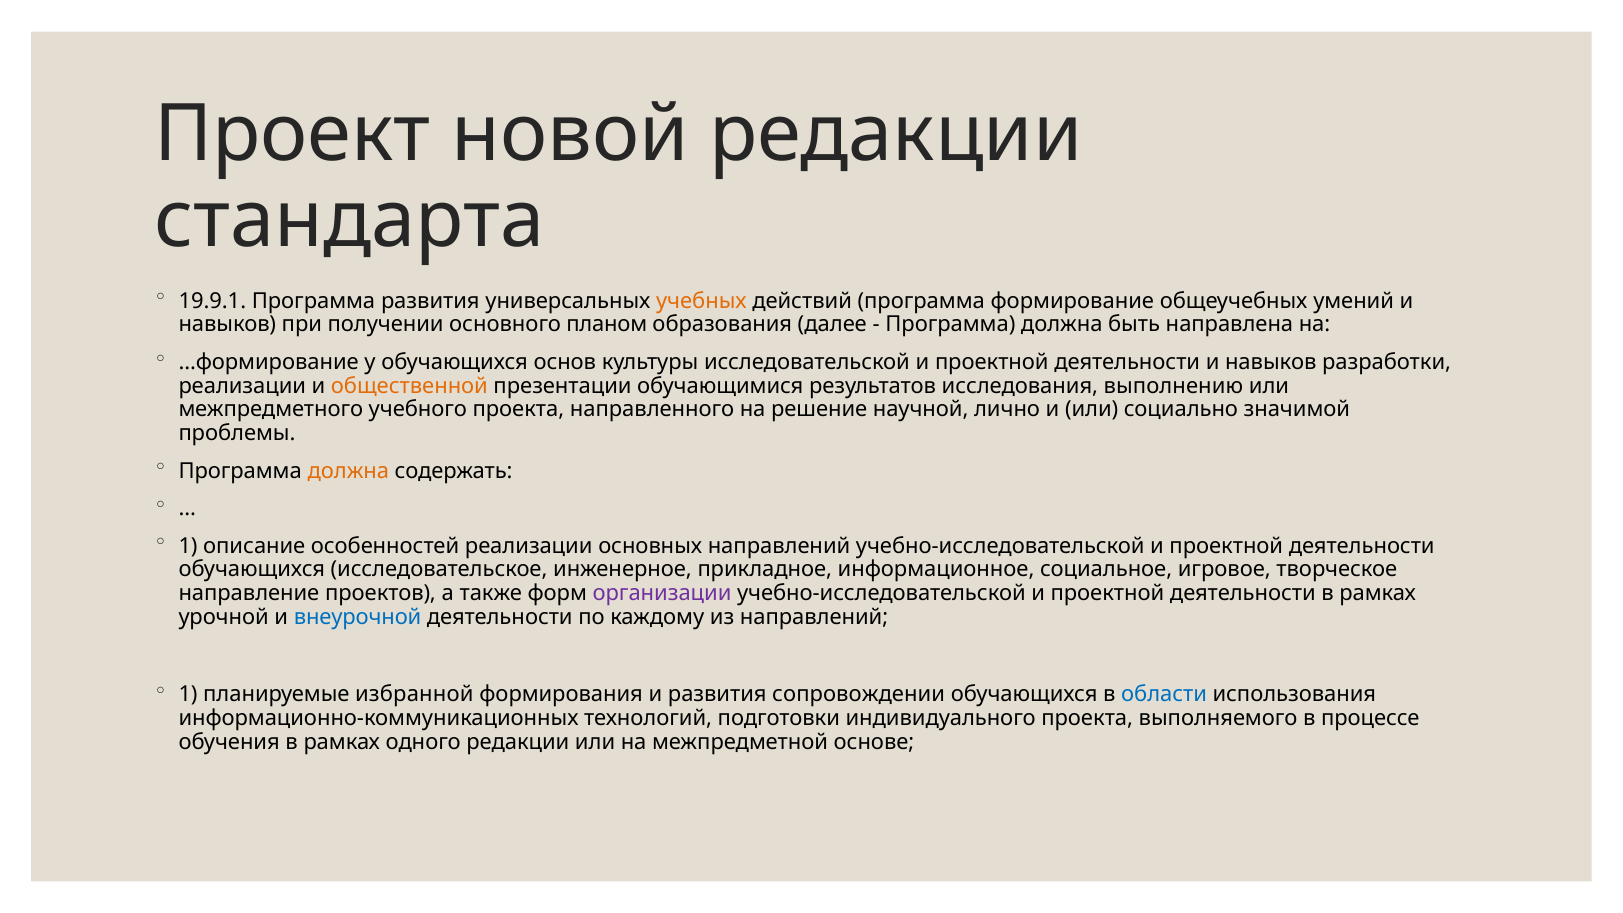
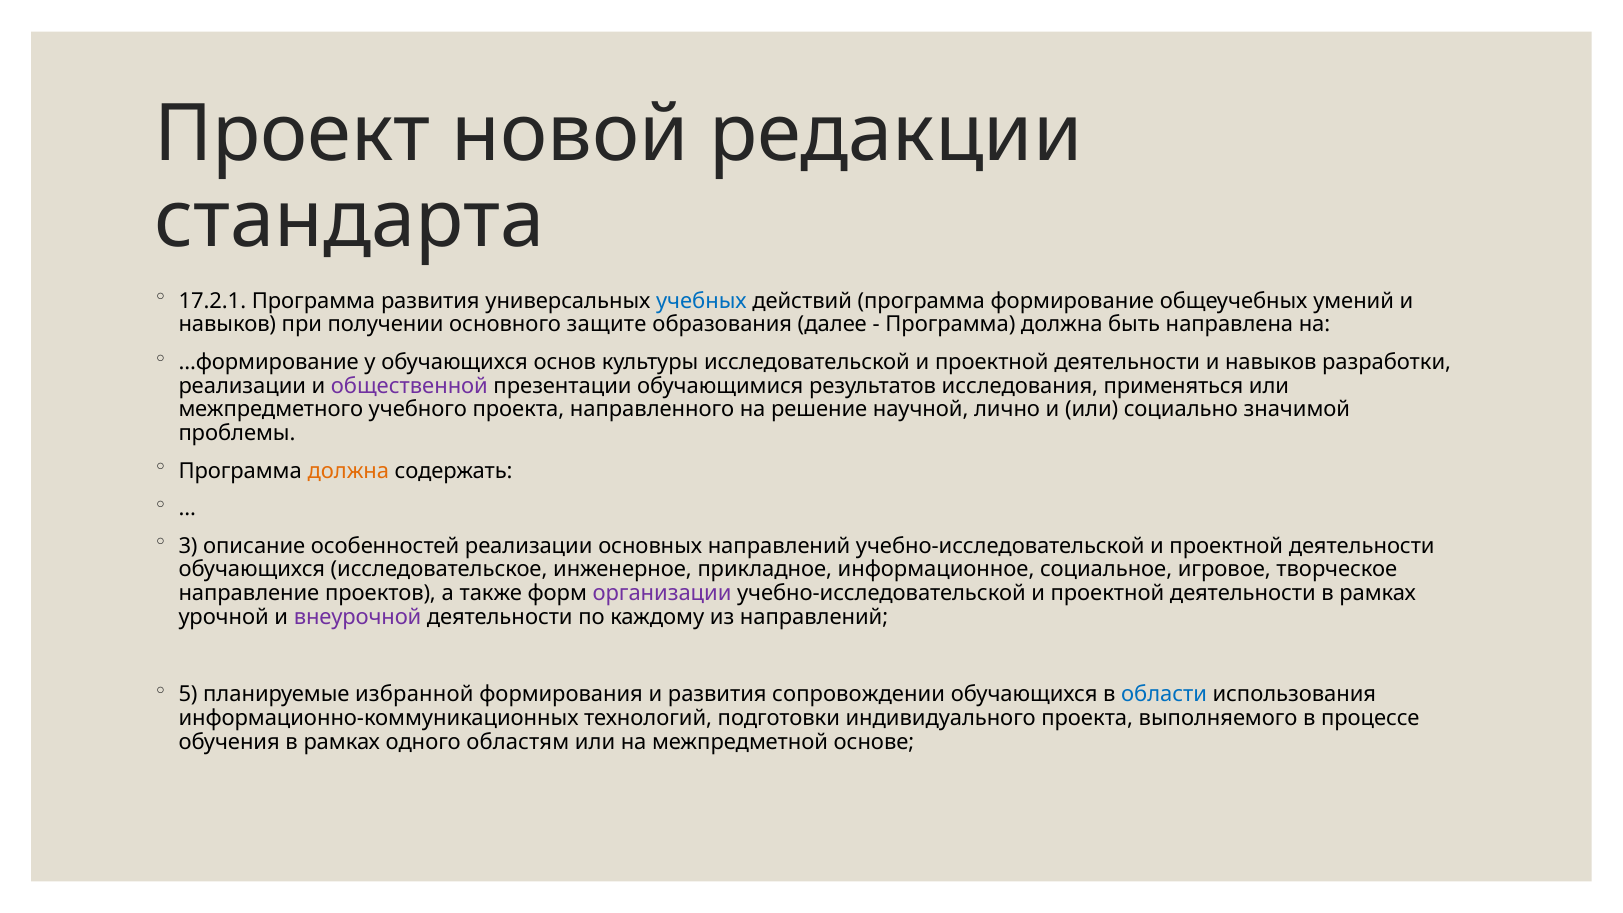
19.9.1: 19.9.1 -> 17.2.1 (212, 301)
учебных colour: orange -> blue (701, 301)
планом: планом -> защите (607, 325)
общественной colour: orange -> purple (409, 386)
выполнению: выполнению -> применяться (1174, 386)
1: 1 -> 3 (188, 546)
внеурочной colour: blue -> purple (358, 617)
1: 1 -> 5 (188, 695)
одного редакции: редакции -> областям (518, 742)
